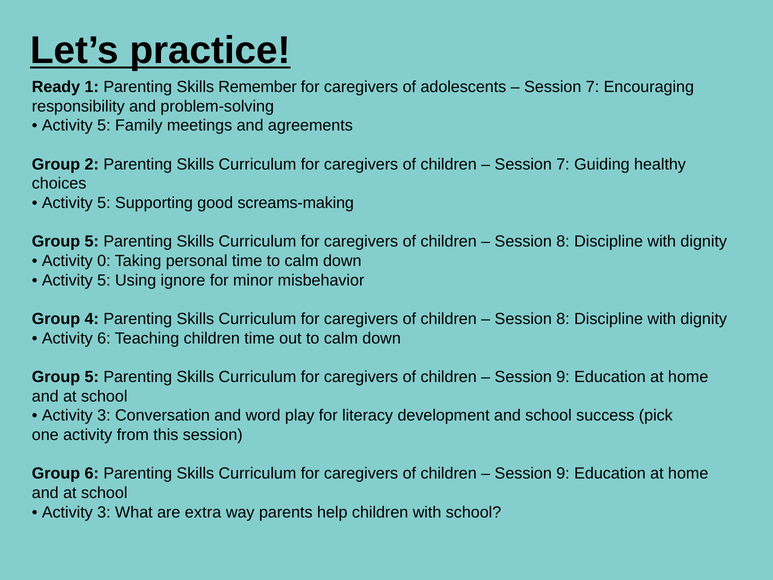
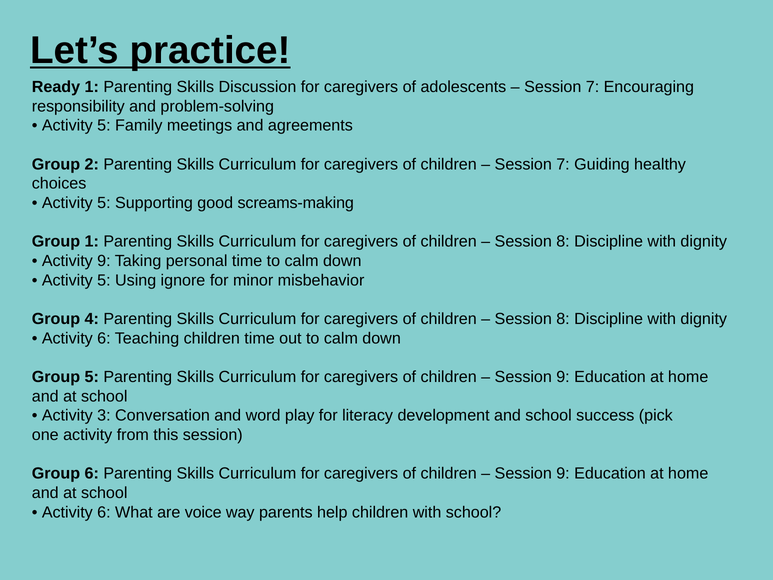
Remember: Remember -> Discussion (257, 87)
5: 5 -> 1 (92, 242)
Activity 0: 0 -> 9 (104, 261)
3: 3 -> 6 (104, 512)
extra: extra -> voice (203, 512)
